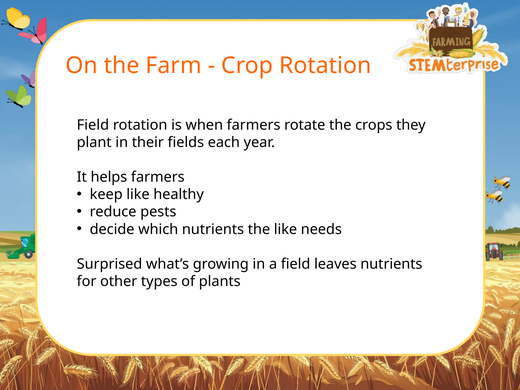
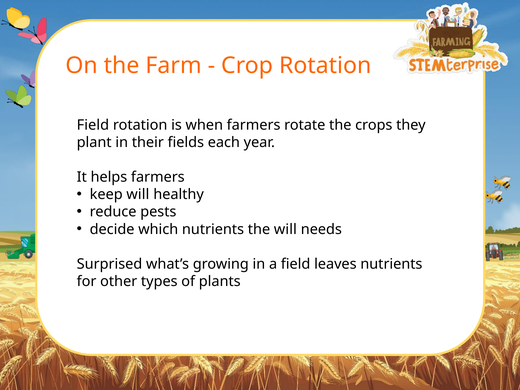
keep like: like -> will (138, 195)
the like: like -> will (285, 229)
